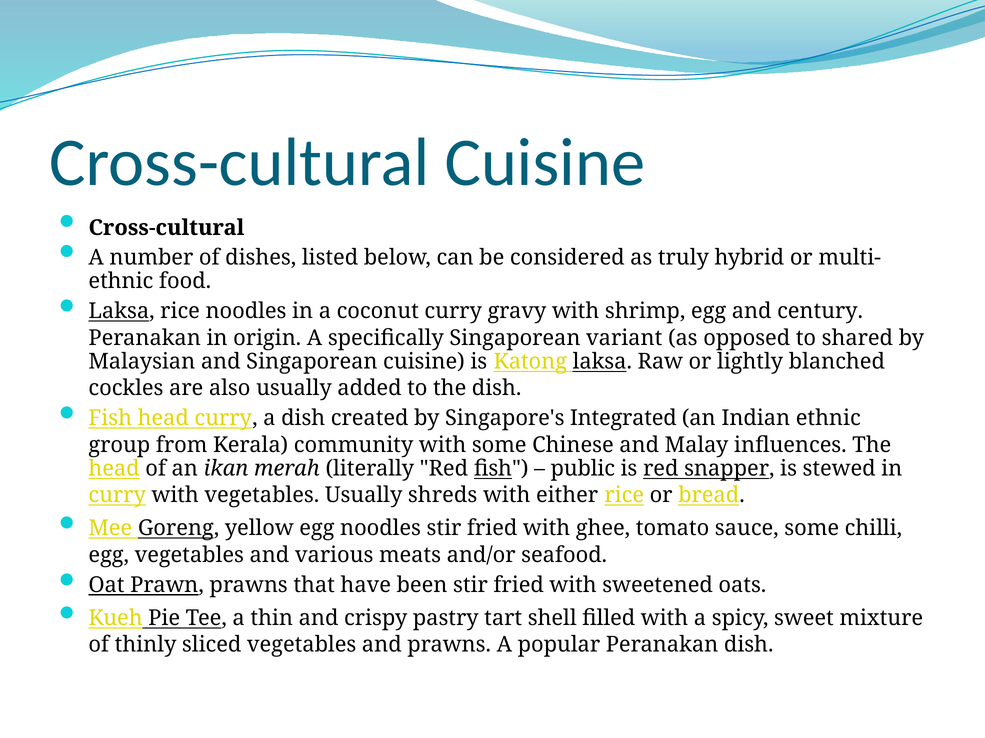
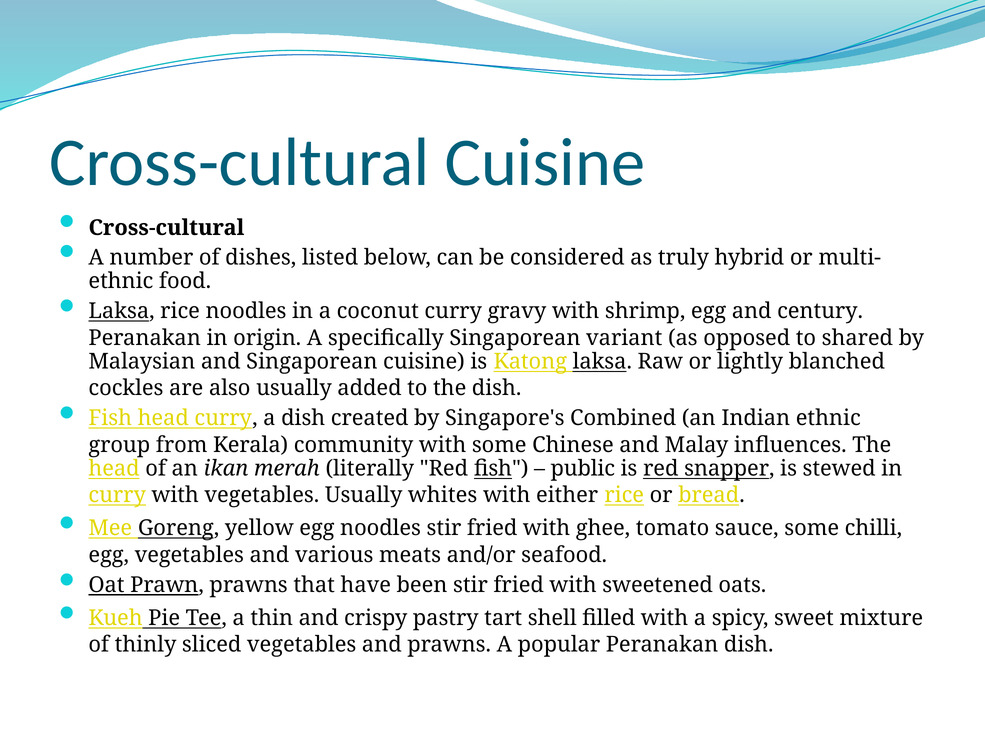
Integrated: Integrated -> Combined (623, 419)
shreds: shreds -> whites (443, 496)
